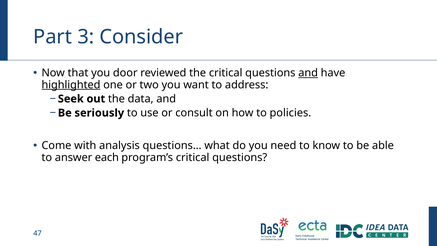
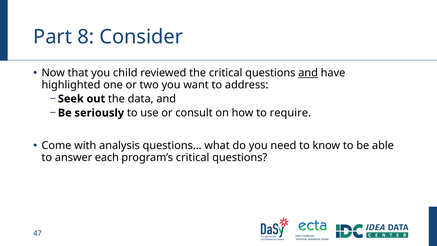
3: 3 -> 8 (86, 37)
door: door -> child (125, 73)
highlighted underline: present -> none (71, 85)
policies: policies -> require (290, 113)
